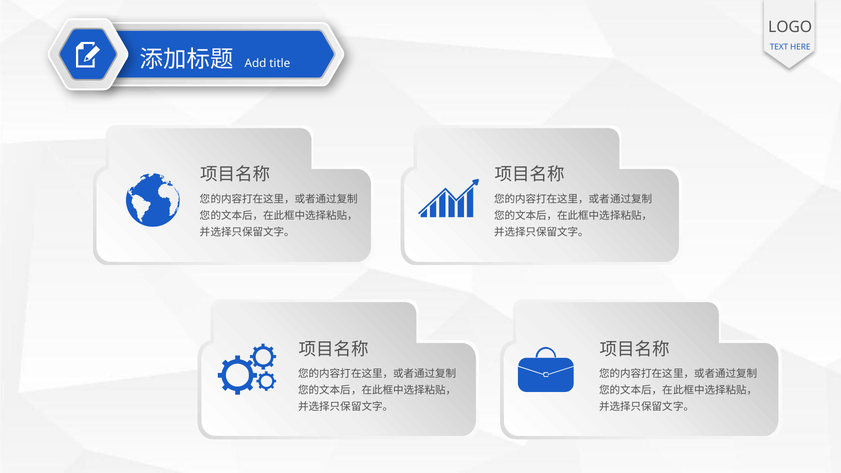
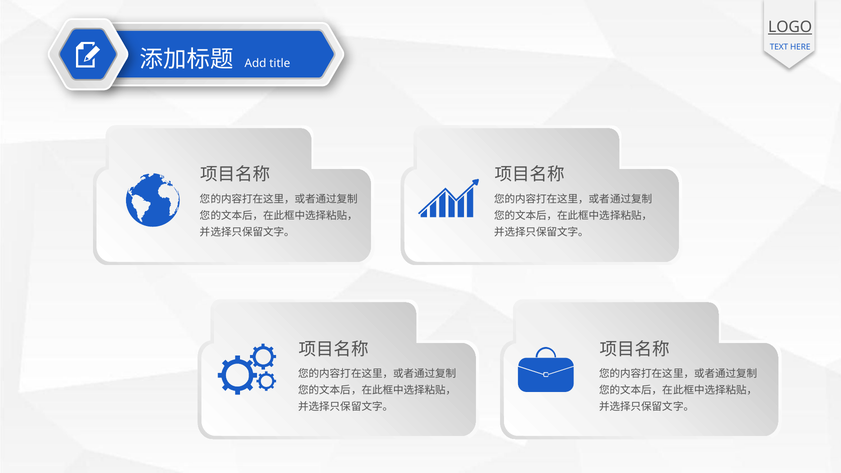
LOGO underline: none -> present (790, 27)
